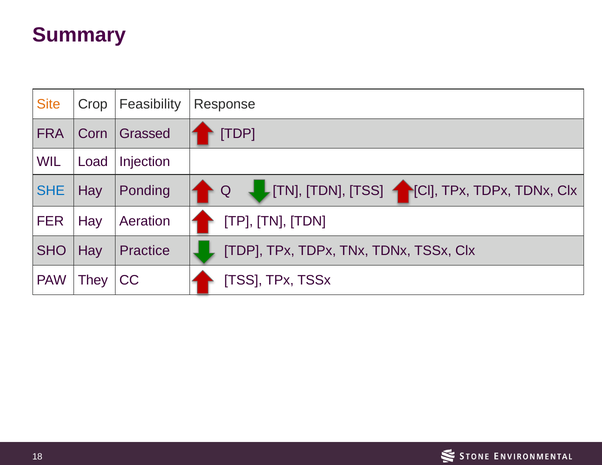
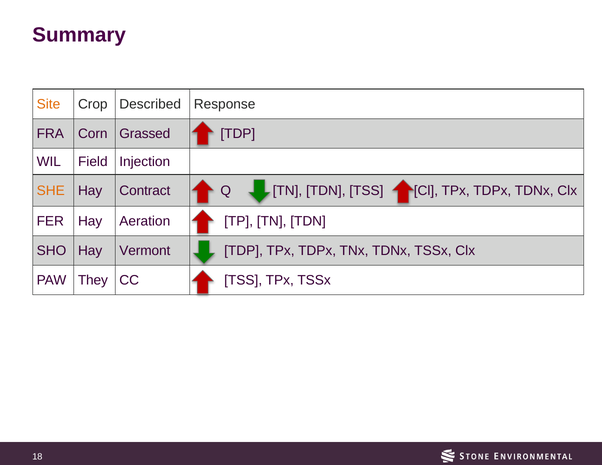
Feasibility: Feasibility -> Described (150, 104)
Load: Load -> Field (93, 162)
SHE colour: blue -> orange (51, 191)
Ponding: Ponding -> Contract (145, 191)
Practice: Practice -> Vermont (145, 251)
